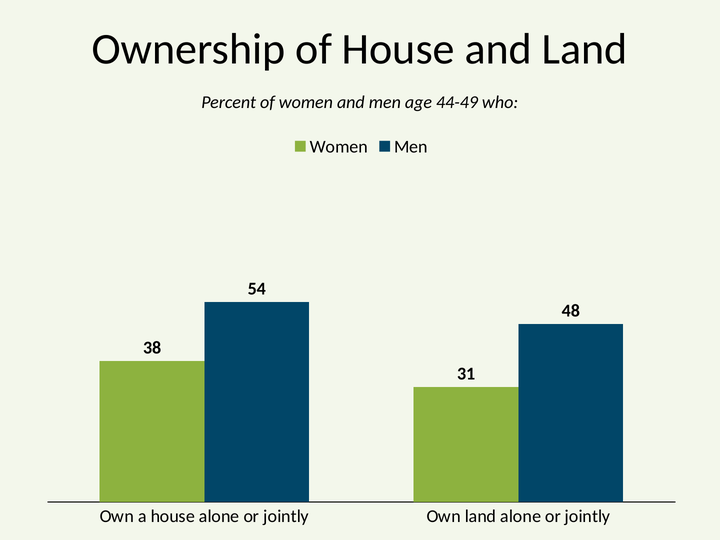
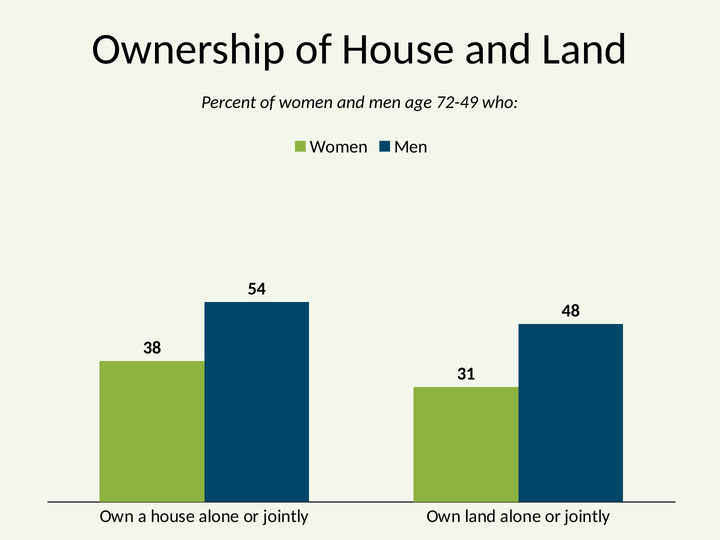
44-49: 44-49 -> 72-49 (457, 102)
